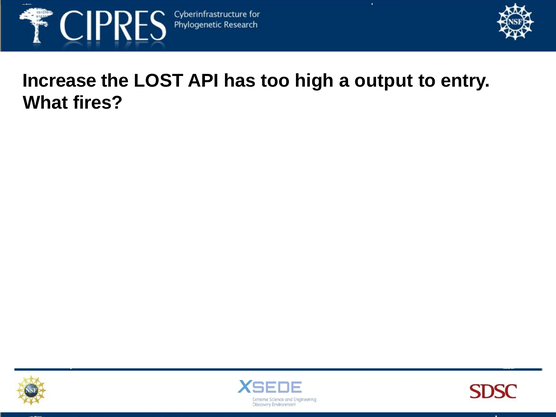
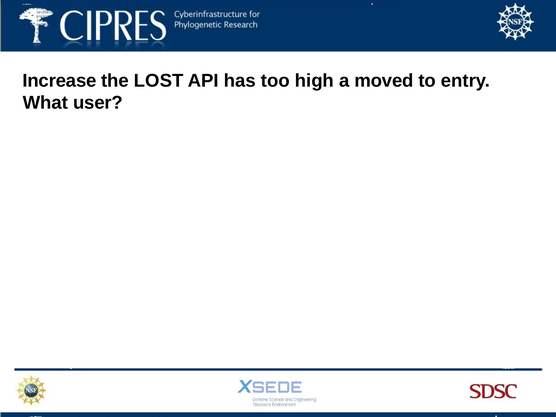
output: output -> moved (384, 81)
fires: fires -> user (98, 103)
